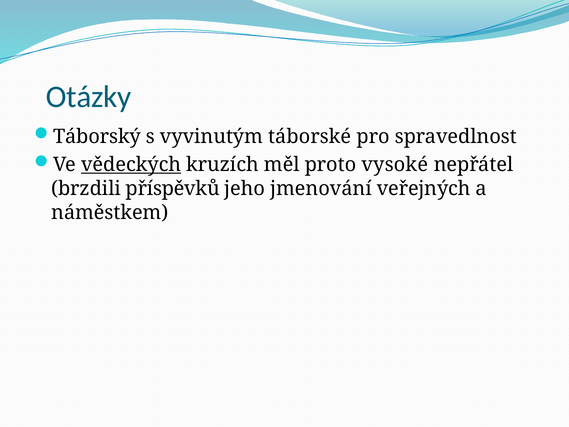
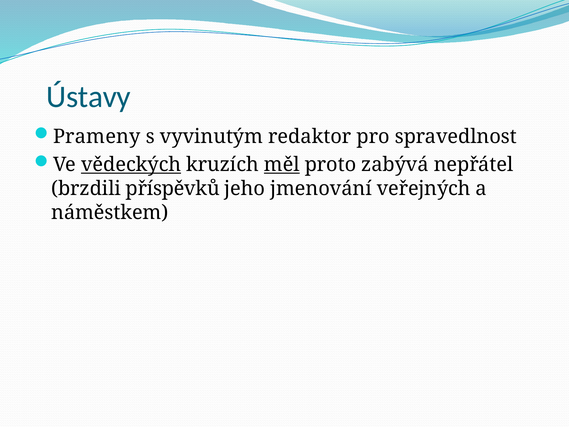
Otázky: Otázky -> Ústavy (89, 97)
Táborský: Táborský -> Prameny (97, 137)
táborské: táborské -> redaktor (310, 137)
měl underline: none -> present (282, 165)
vysoké: vysoké -> zabývá (395, 165)
